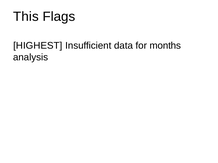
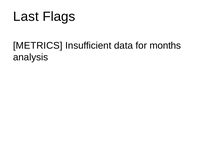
This: This -> Last (26, 17)
HIGHEST: HIGHEST -> METRICS (38, 46)
